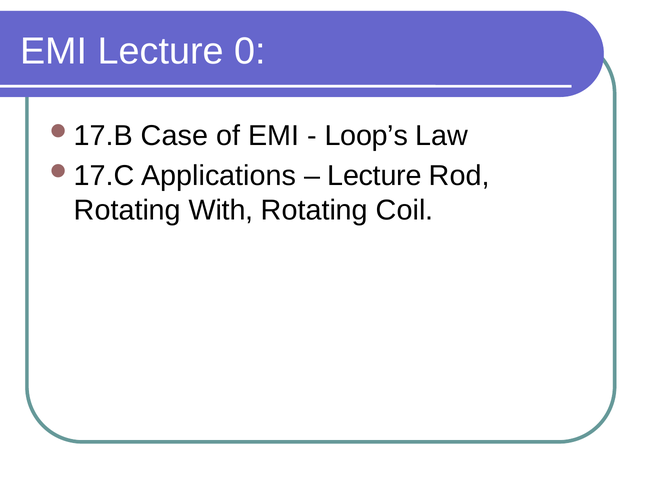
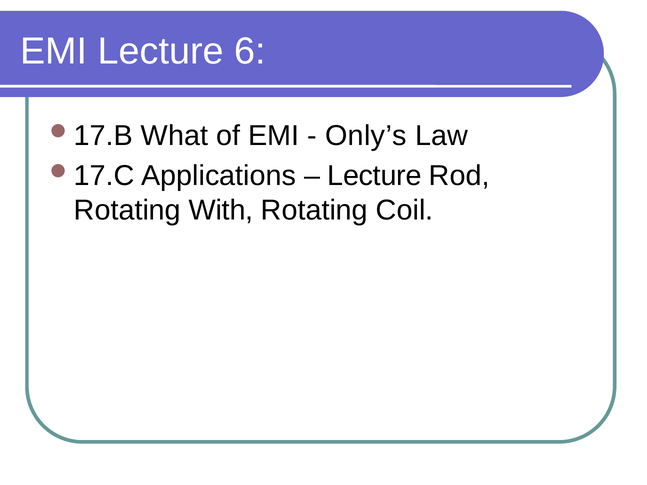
0: 0 -> 6 (250, 51)
Case: Case -> What (175, 136)
Loop’s: Loop’s -> Only’s (366, 136)
